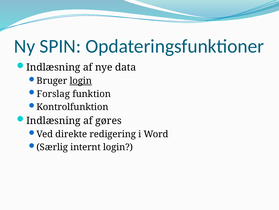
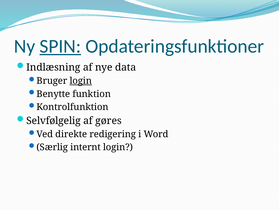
SPIN underline: none -> present (60, 46)
Forslag: Forslag -> Benytte (53, 94)
Indlæsning: Indlæsning -> Selvfølgelig (53, 120)
